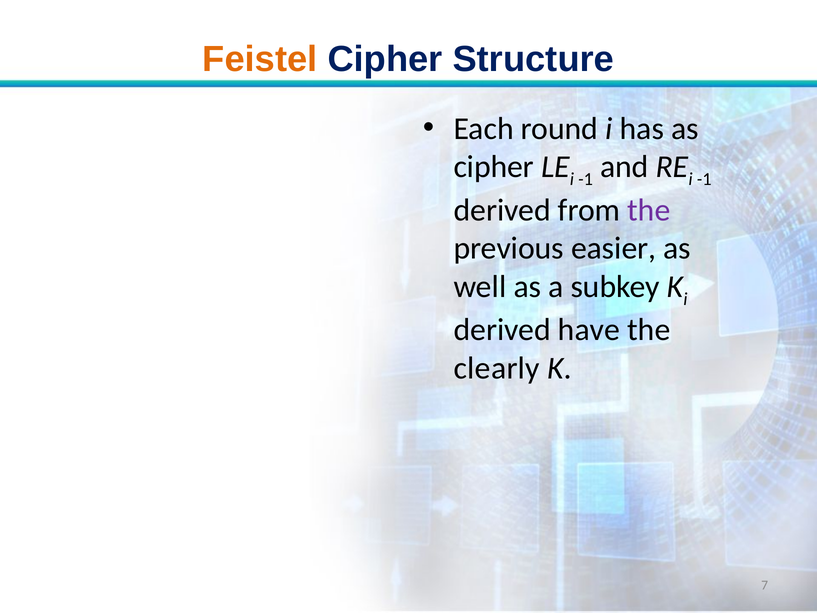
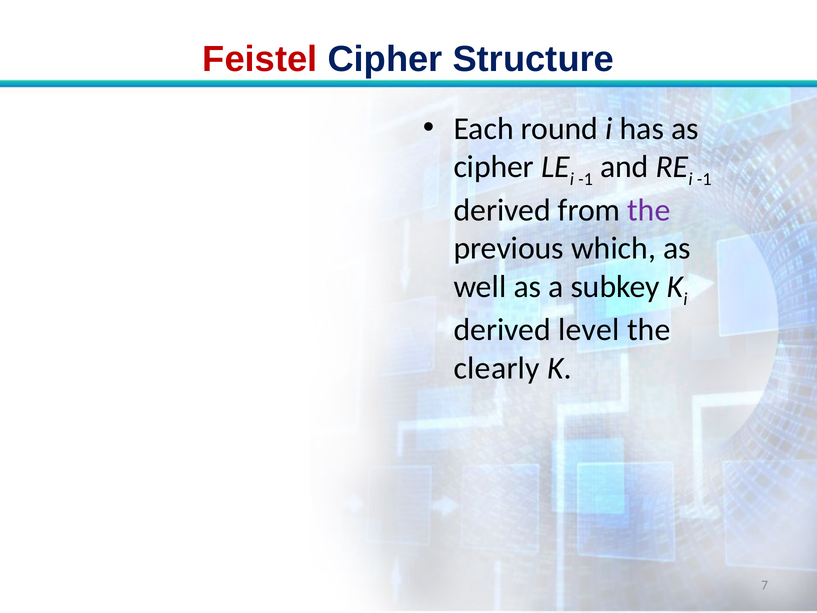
Feistel colour: orange -> red (260, 59)
easier: easier -> which (614, 248)
have: have -> level (589, 330)
